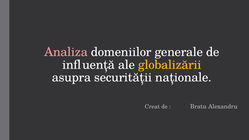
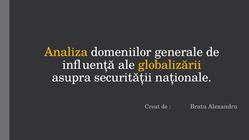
Analiza colour: pink -> yellow (66, 52)
